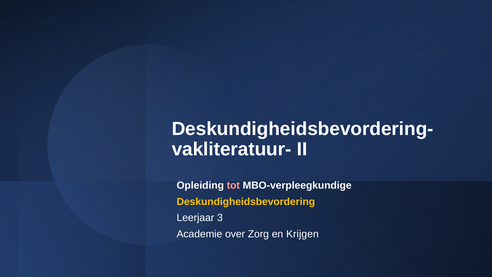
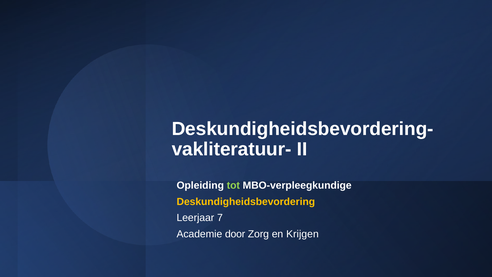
tot colour: pink -> light green (233, 185)
3: 3 -> 7 (220, 218)
over: over -> door (235, 234)
